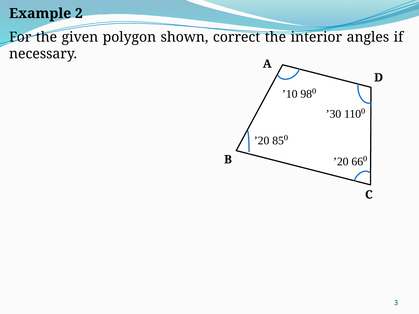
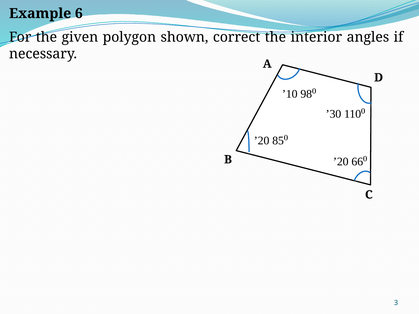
2: 2 -> 6 (79, 13)
